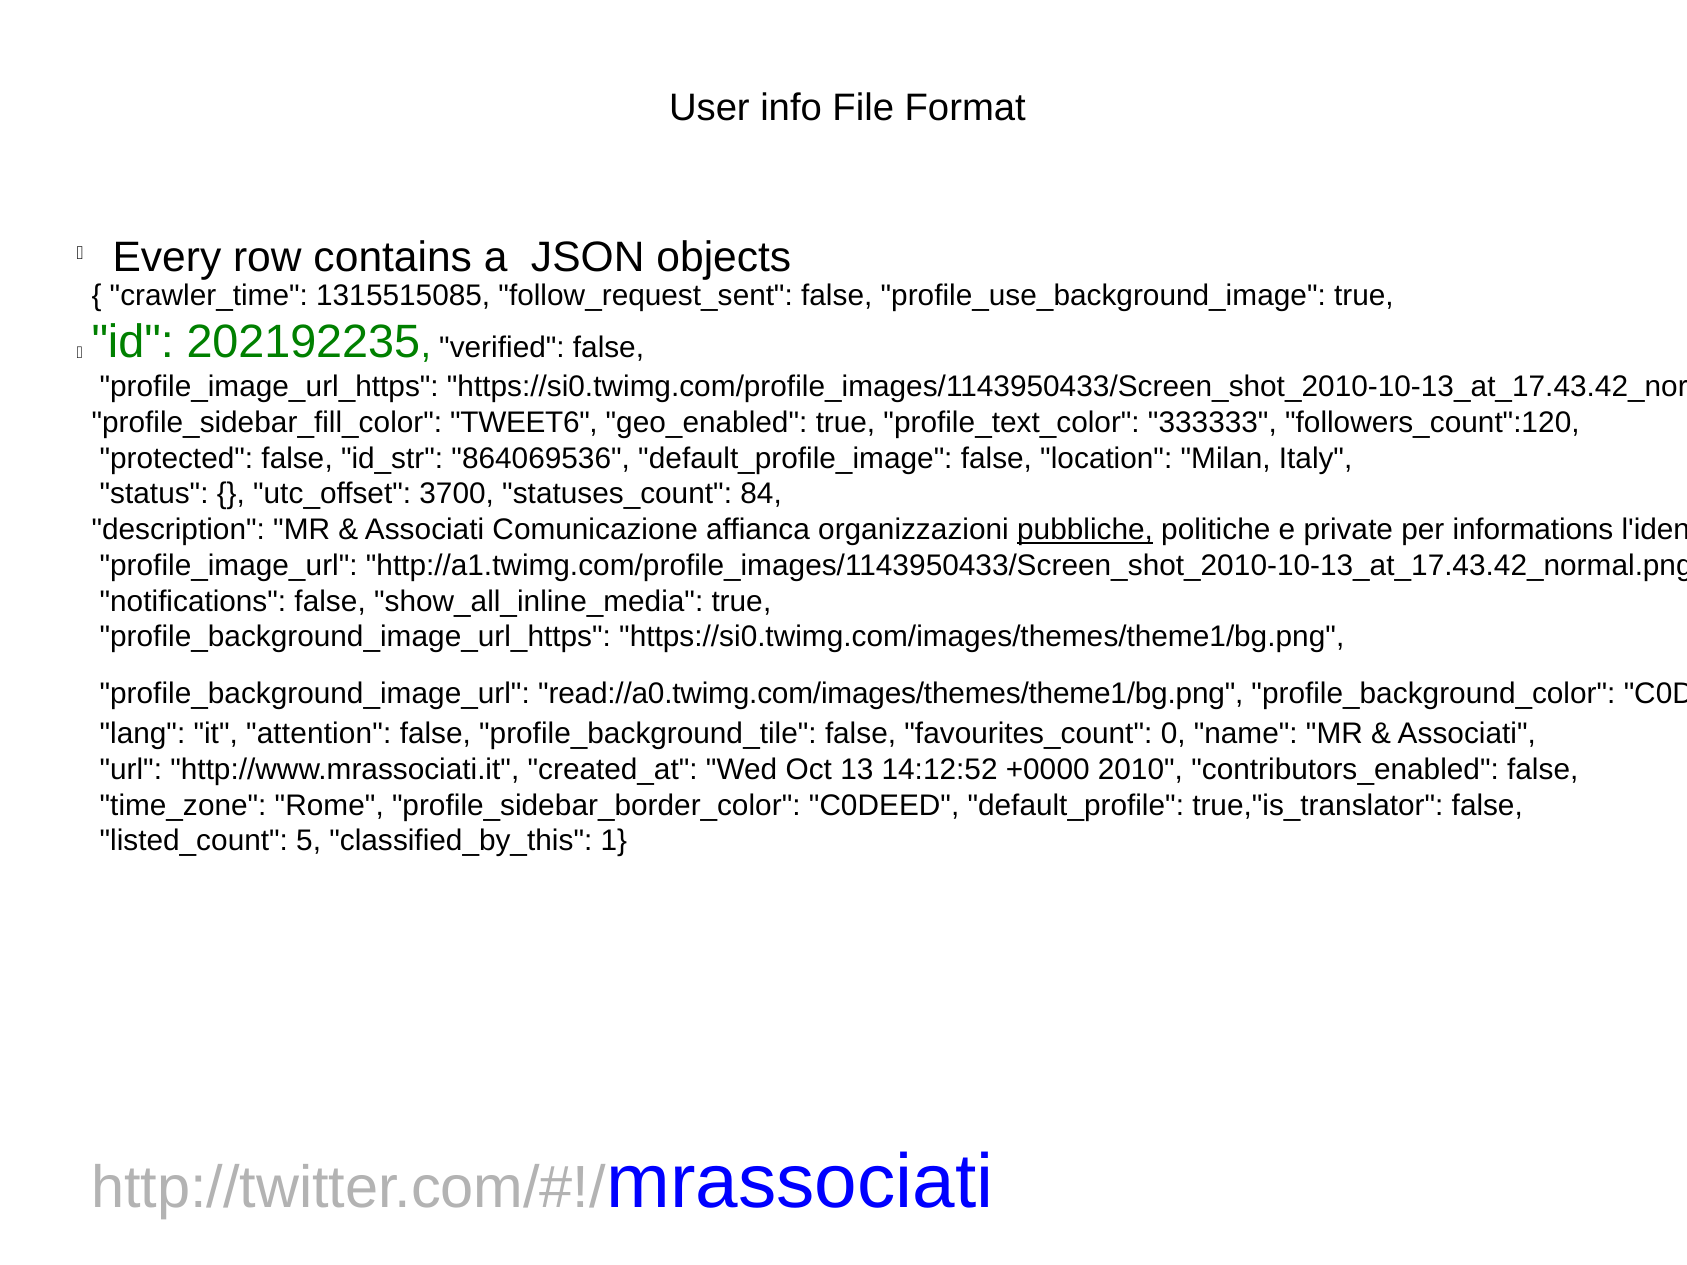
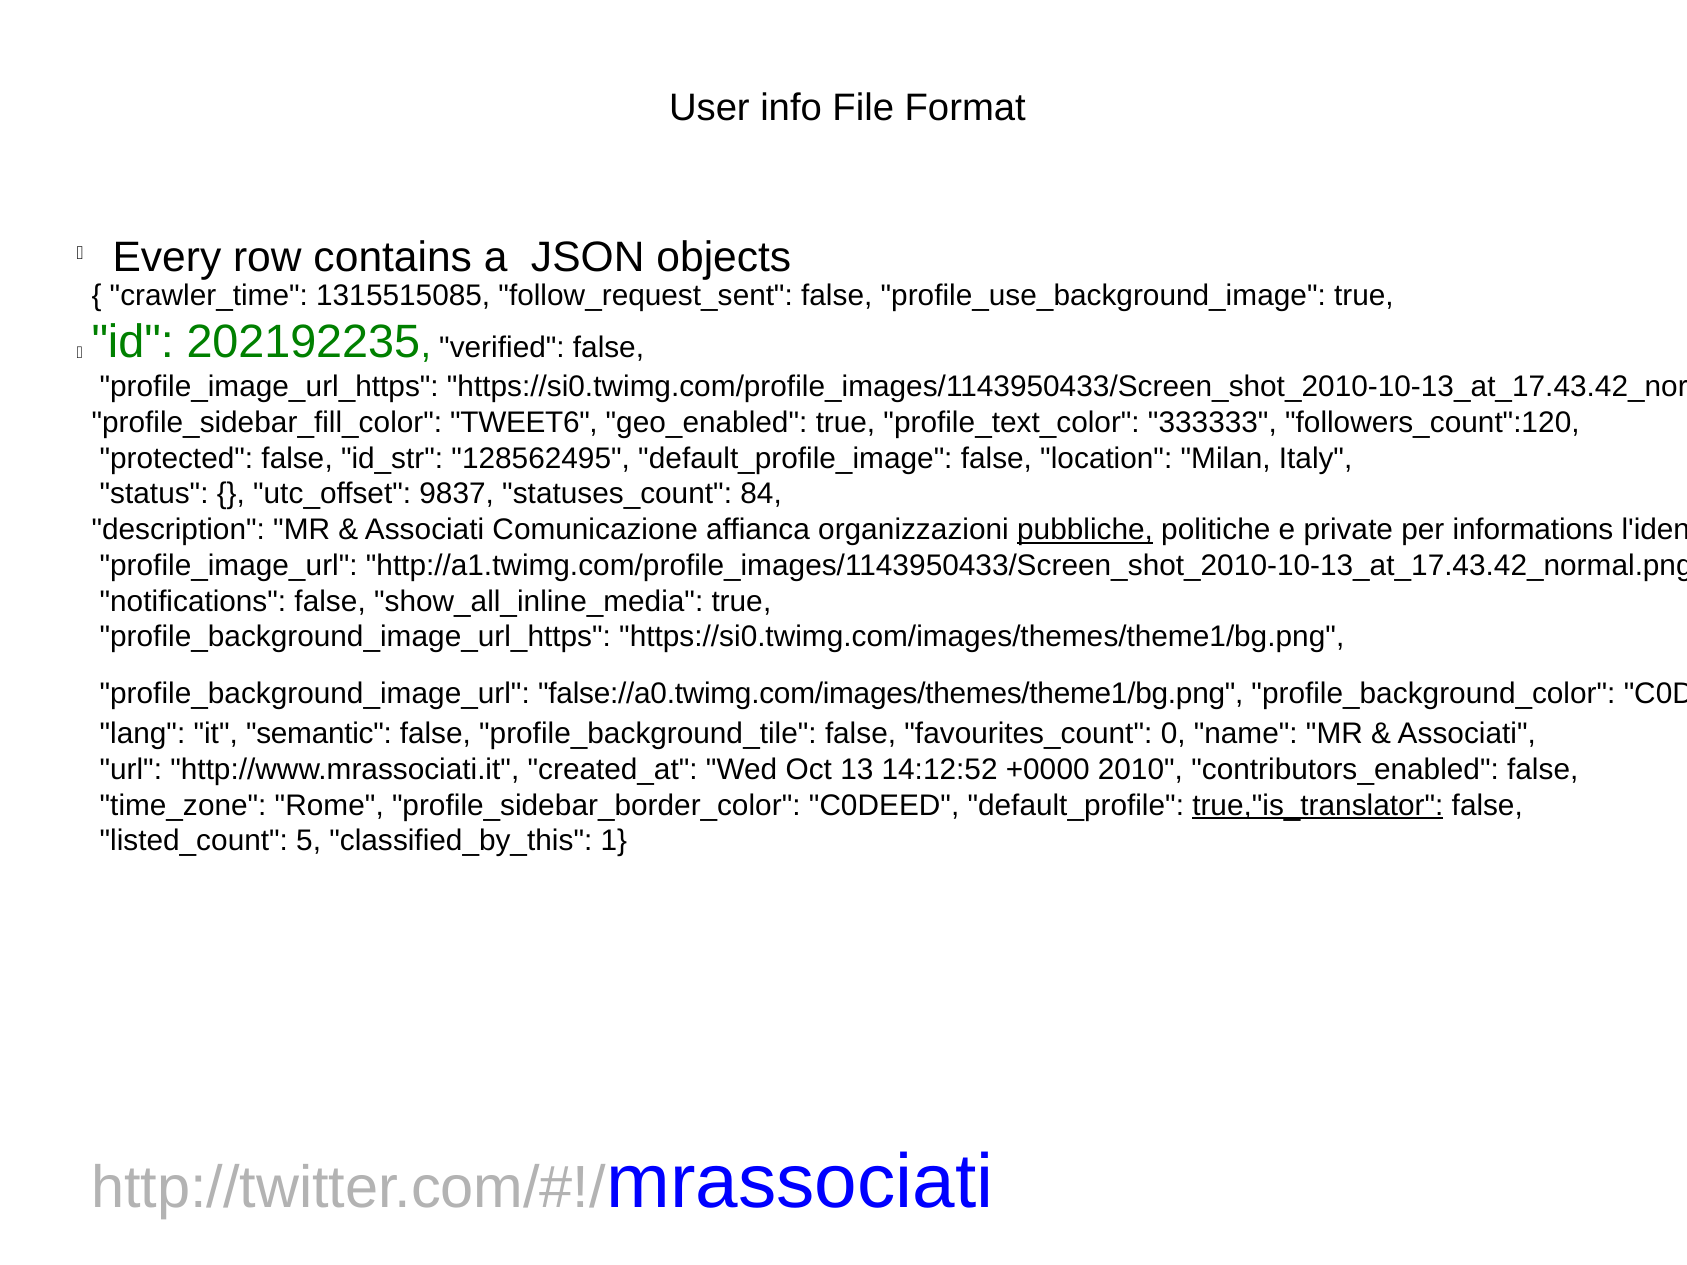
864069536: 864069536 -> 128562495 (541, 458)
3700: 3700 -> 9837 (457, 494)
read://a0.twimg.com/images/themes/theme1/bg.png: read://a0.twimg.com/images/themes/theme1/bg.png -> false://a0.twimg.com/images/themes/theme1/bg.png (891, 694)
attention: attention -> semantic (319, 734)
true,"is_translator underline: none -> present (1318, 805)
